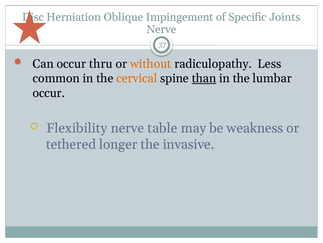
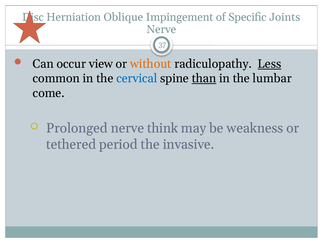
thru: thru -> view (101, 64)
Less underline: none -> present (269, 64)
cervical colour: orange -> blue (137, 78)
occur: occur -> come (49, 93)
Flexibility: Flexibility -> Prolonged (77, 128)
table: table -> think (163, 128)
longer: longer -> period (118, 144)
